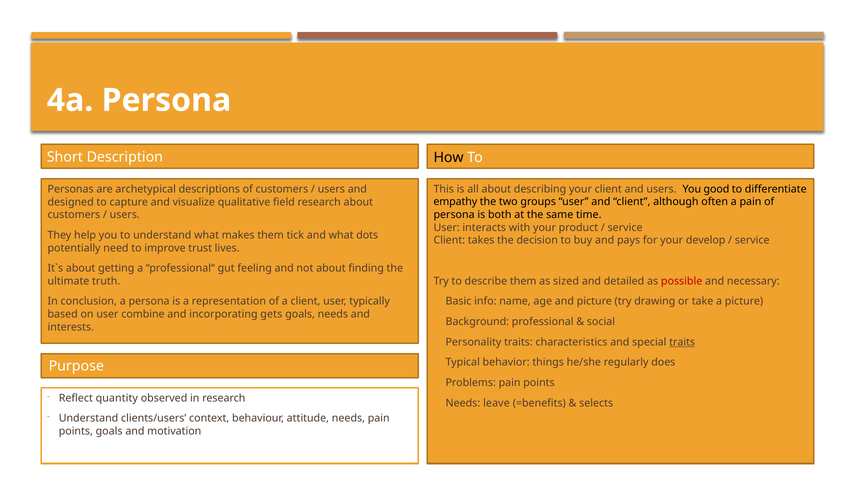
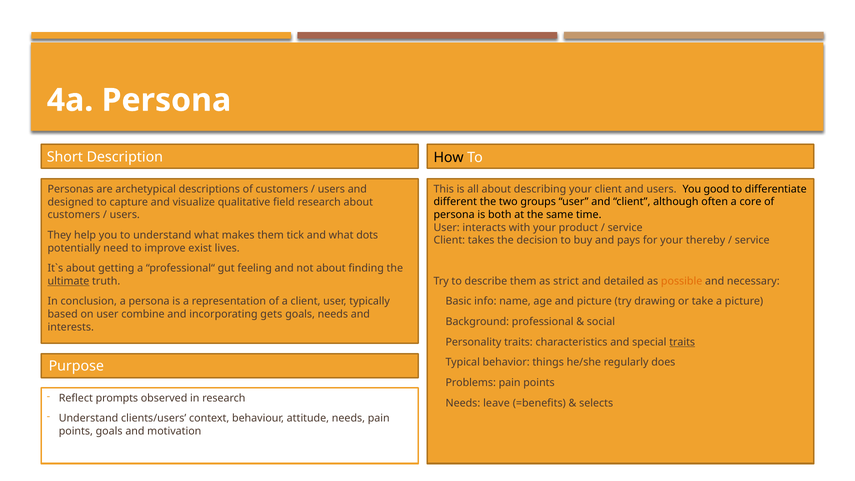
empathy: empathy -> different (455, 202)
a pain: pain -> core (750, 202)
develop: develop -> thereby (706, 240)
trust: trust -> exist (200, 248)
ultimate underline: none -> present (68, 281)
sized: sized -> strict (566, 281)
possible colour: red -> orange (682, 281)
quantity: quantity -> prompts (117, 398)
